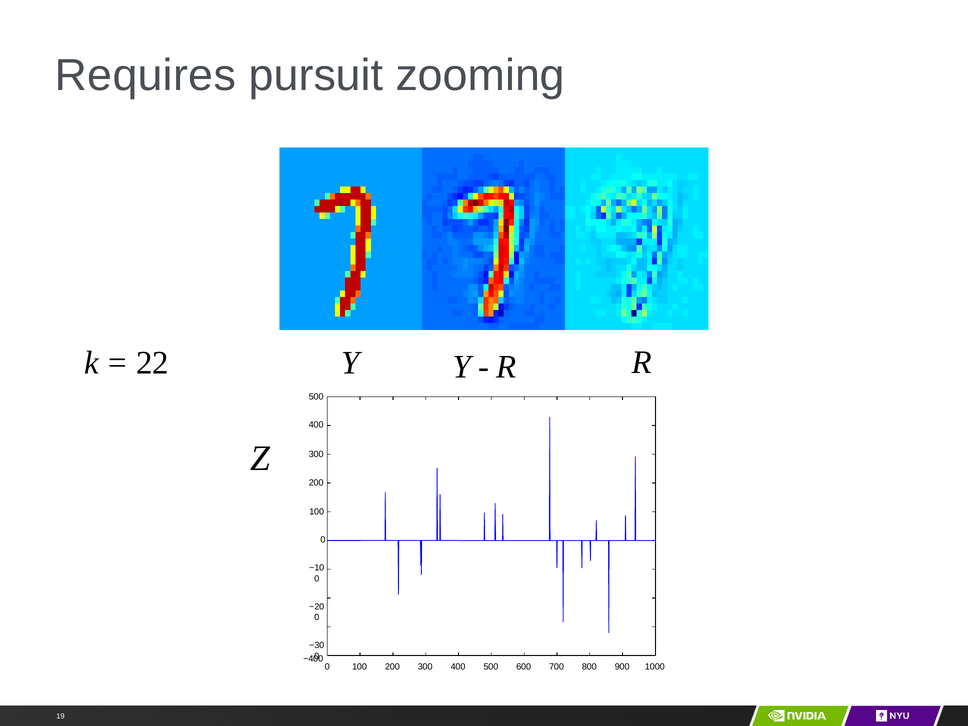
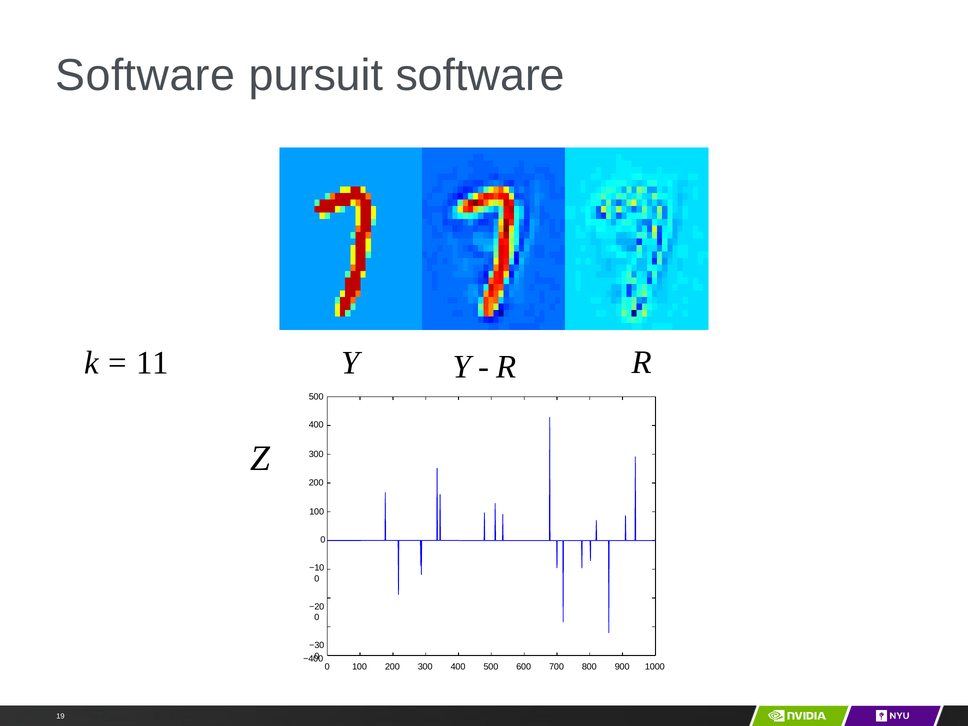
Requires: Requires -> Software (145, 76)
pursuit zooming: zooming -> software (480, 76)
22: 22 -> 11 (153, 363)
